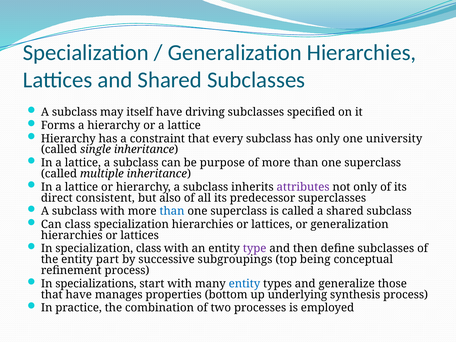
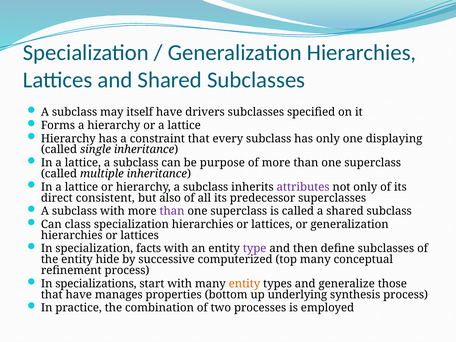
driving: driving -> drivers (205, 112)
university: university -> displaying (394, 139)
than colour: blue -> purple (172, 211)
specialization class: class -> facts (149, 249)
part: part -> hide (108, 260)
subgroupings: subgroupings -> computerized (235, 260)
top being: being -> many (315, 260)
entity colour: blue -> orange (244, 284)
